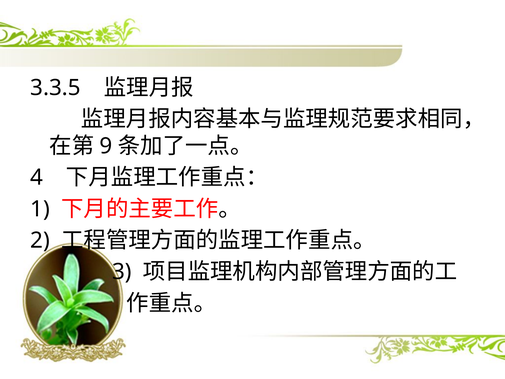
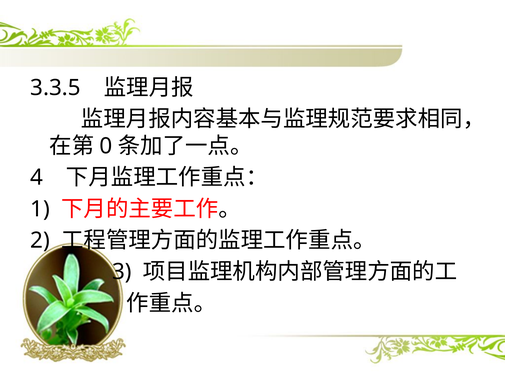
9: 9 -> 0 (106, 146)
